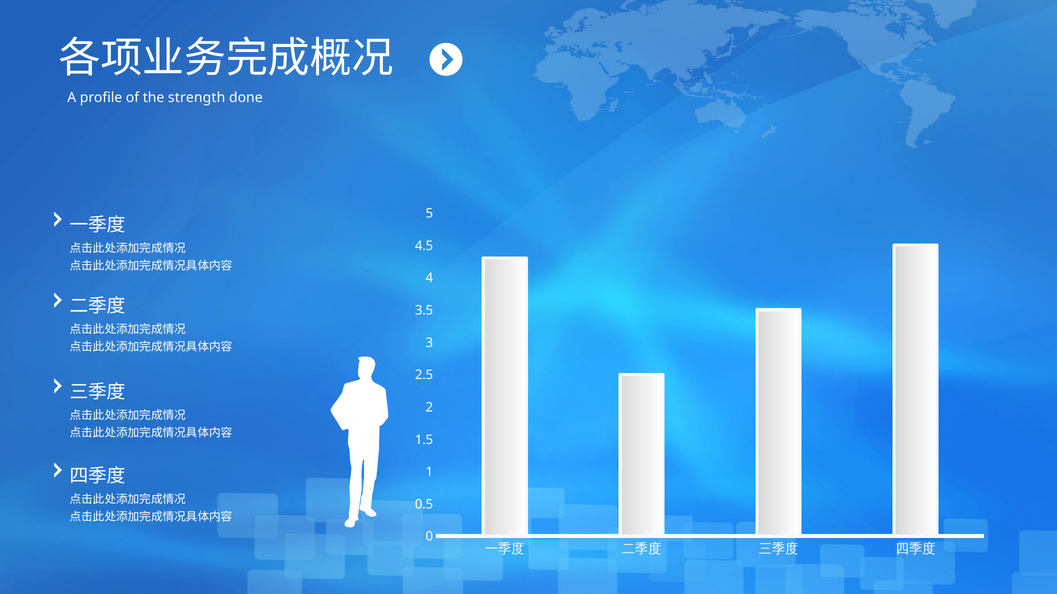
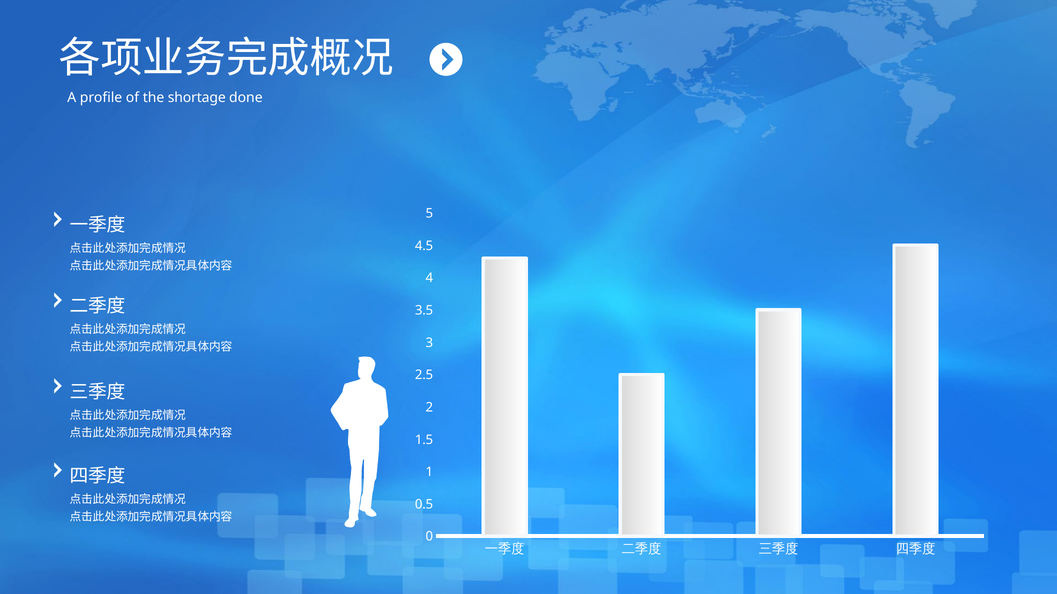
strength: strength -> shortage (197, 98)
